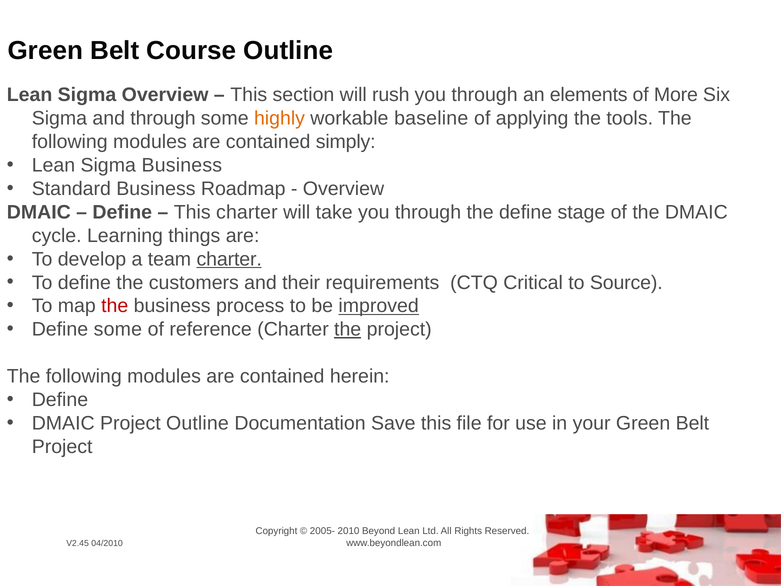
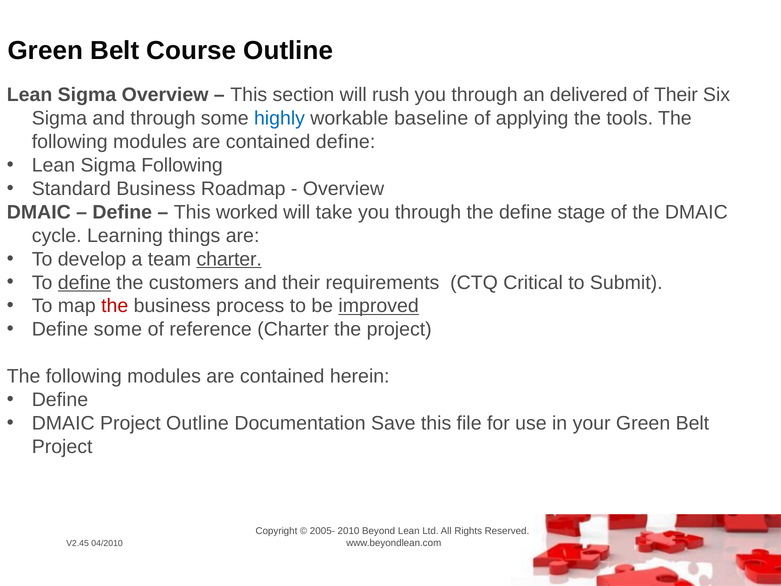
elements: elements -> delivered (589, 95)
of More: More -> Their (676, 95)
highly colour: orange -> blue (280, 118)
contained simply: simply -> define (346, 142)
Sigma Business: Business -> Following (182, 165)
This charter: charter -> worked (247, 212)
define underline: none -> present (84, 282)
Source: Source -> Submit (626, 282)
the underline: present -> none (348, 329)
